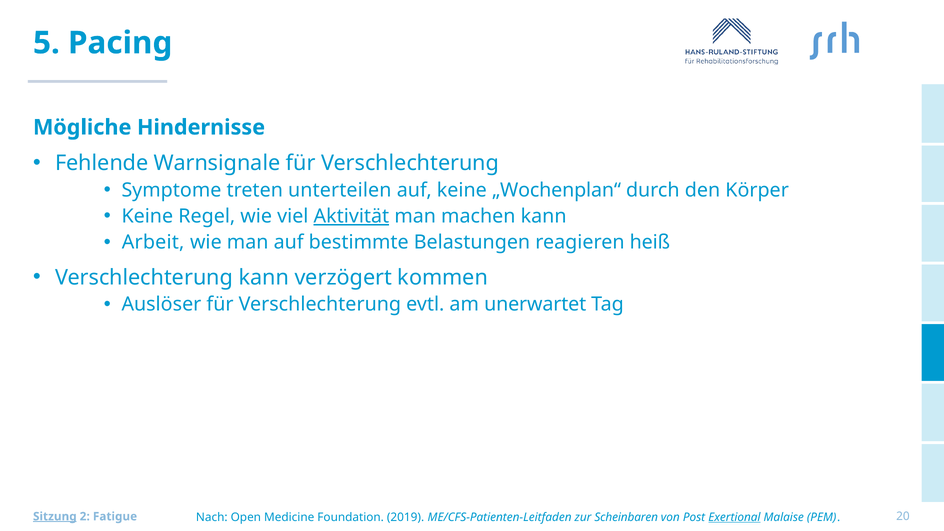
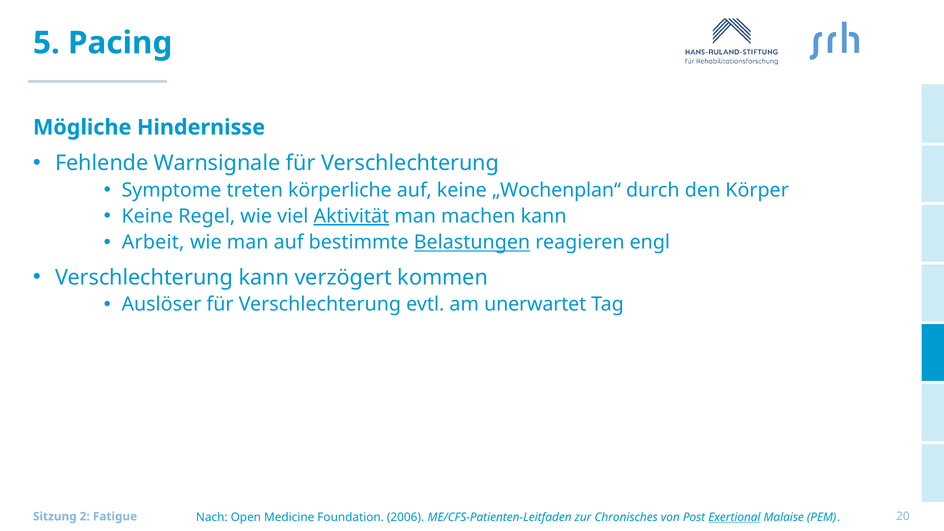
unterteilen: unterteilen -> körperliche (340, 190)
Belastungen underline: none -> present (472, 242)
heiß: heiß -> engl (650, 242)
2019: 2019 -> 2006 (406, 517)
Scheinbaren: Scheinbaren -> Chronisches (626, 517)
Sitzung underline: present -> none (55, 516)
